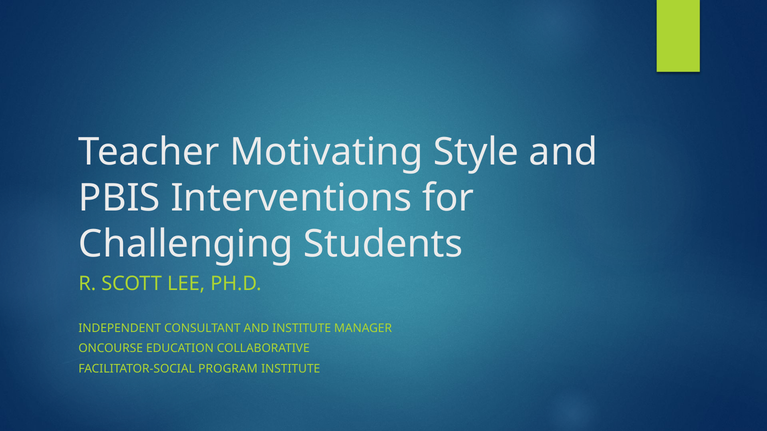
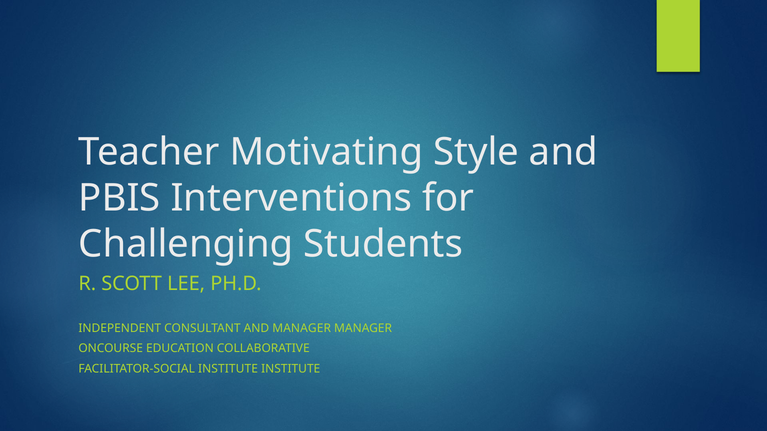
AND INSTITUTE: INSTITUTE -> MANAGER (302, 329)
FACILITATOR-SOCIAL PROGRAM: PROGRAM -> INSTITUTE (228, 369)
